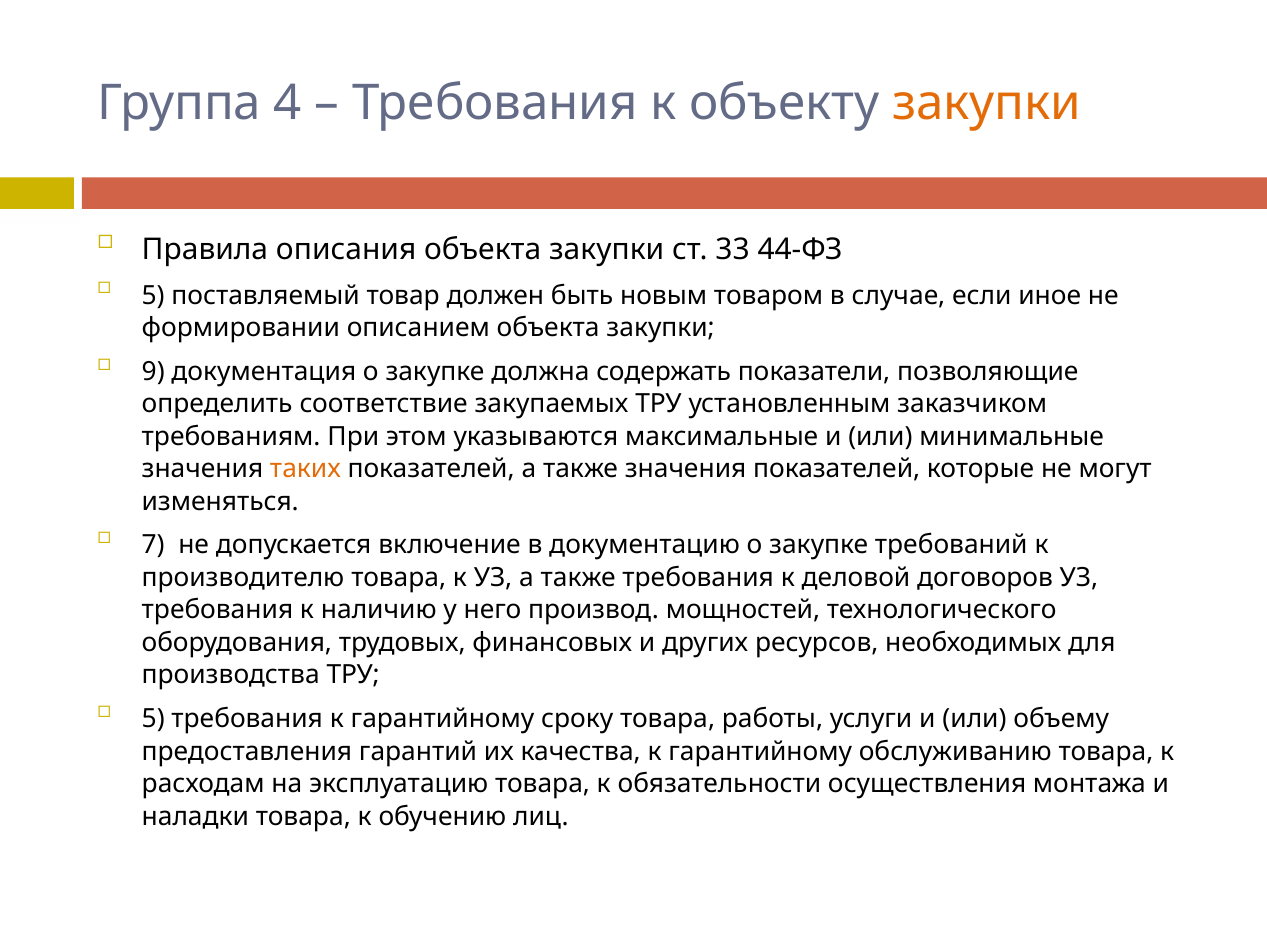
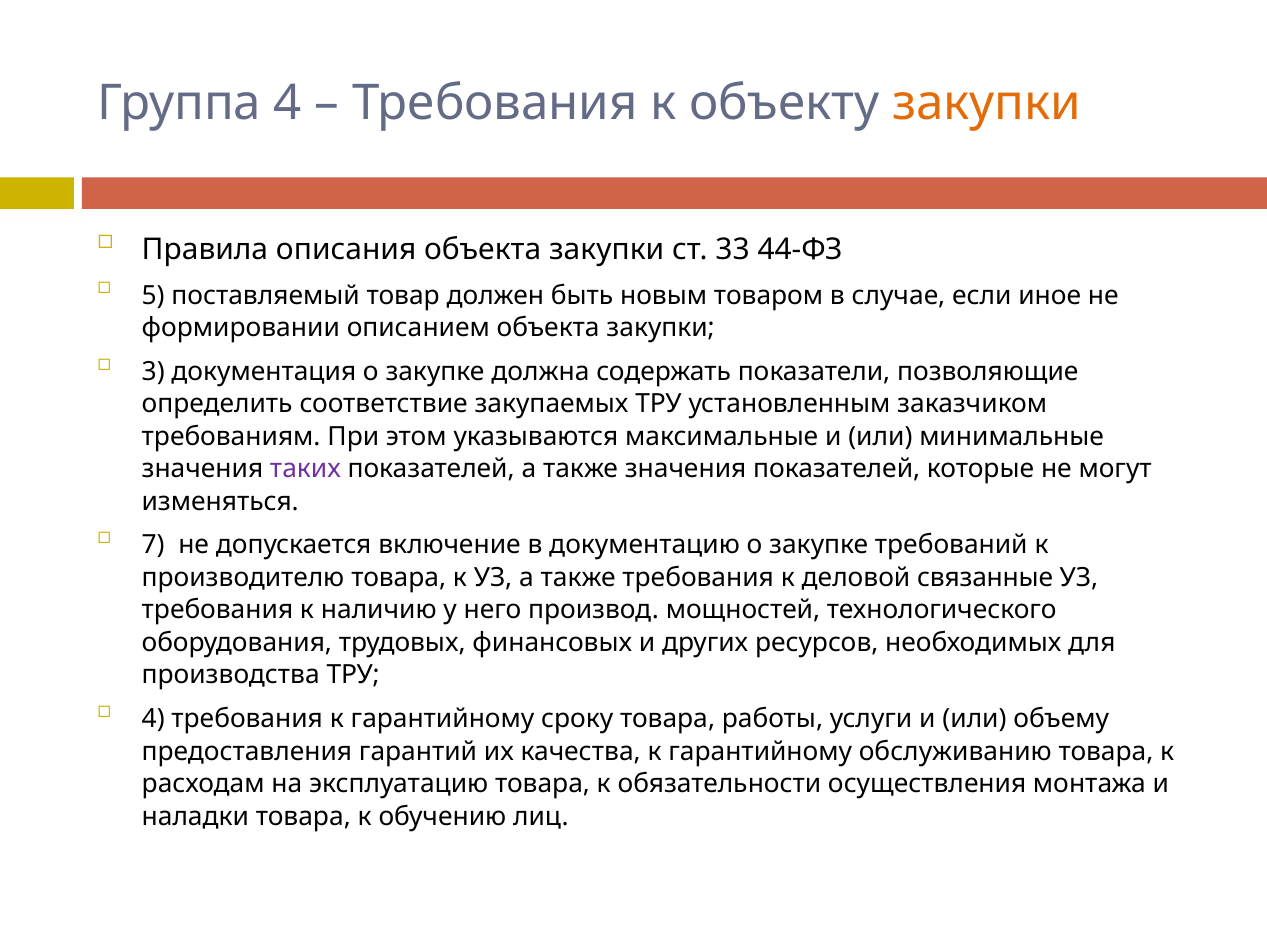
9: 9 -> 3 (153, 372)
таких colour: orange -> purple (305, 469)
договоров: договоров -> связанные (985, 578)
5: 5 -> 4 (153, 719)
